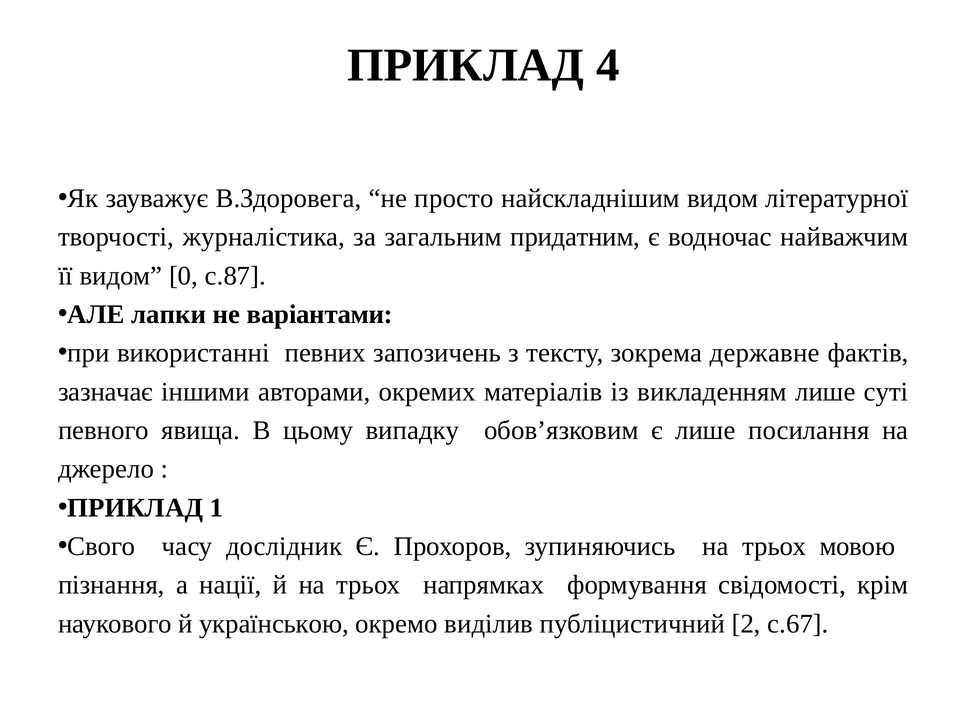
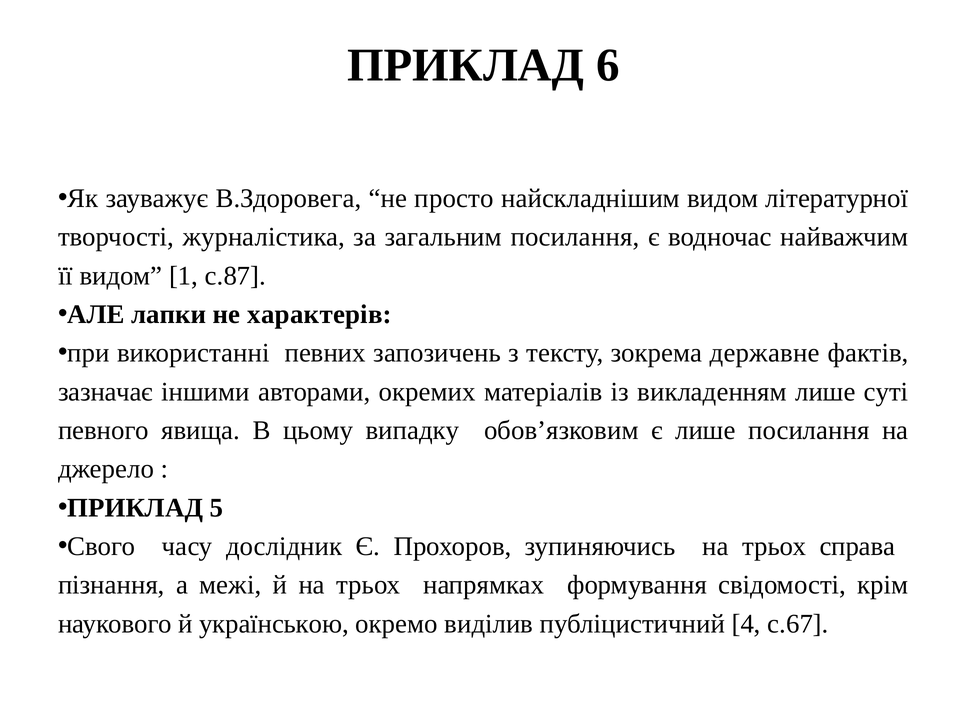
4: 4 -> 6 (608, 65)
загальним придатним: придатним -> посилання (575, 237)
0: 0 -> 1 (184, 276)
варіантами: варіантами -> характерів (320, 315)
1: 1 -> 5 (216, 508)
мовою: мовою -> справа (857, 547)
нації: нації -> межі (230, 585)
2: 2 -> 4 (746, 624)
